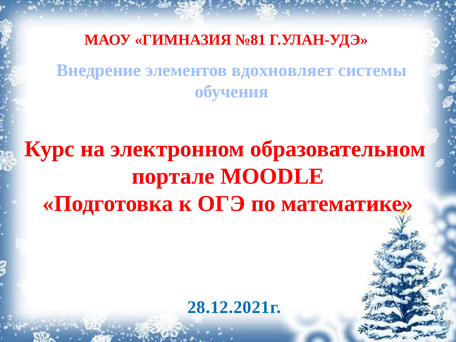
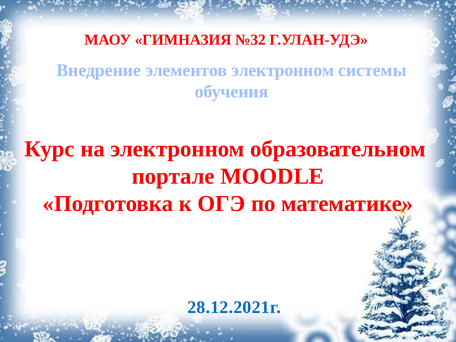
№81: №81 -> №32 (250, 40)
элементов вдохновляет: вдохновляет -> электронном (283, 70)
